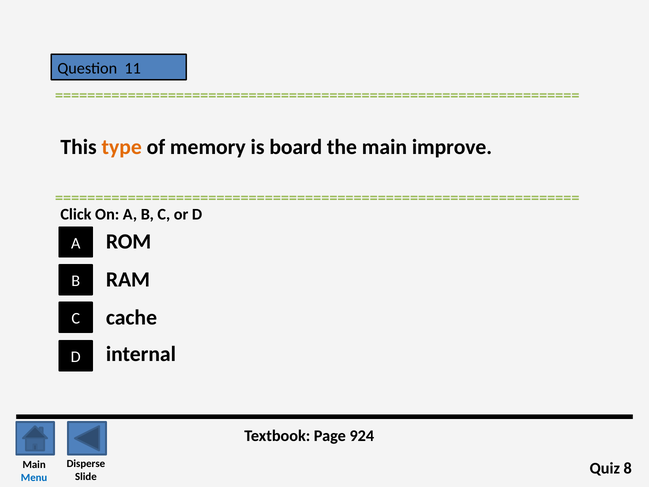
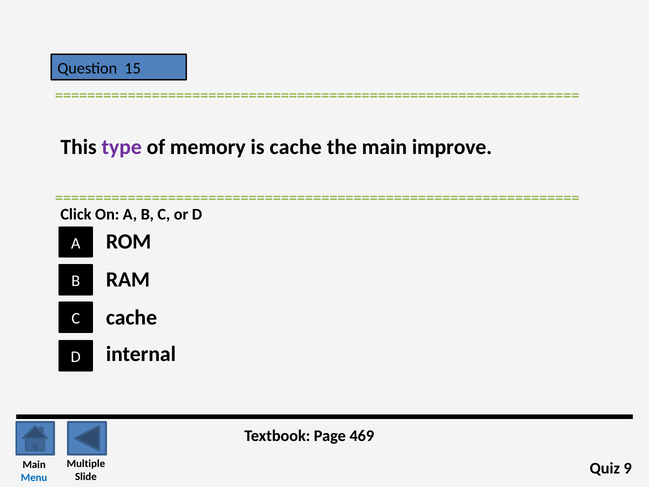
11: 11 -> 15 (133, 68)
type colour: orange -> purple (122, 147)
is board: board -> cache (296, 147)
924: 924 -> 469 (362, 436)
Disperse: Disperse -> Multiple (86, 464)
8: 8 -> 9 (628, 468)
